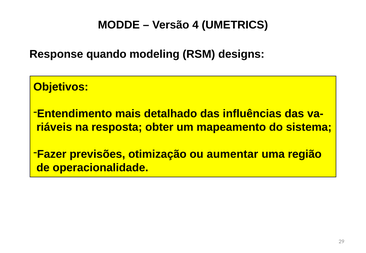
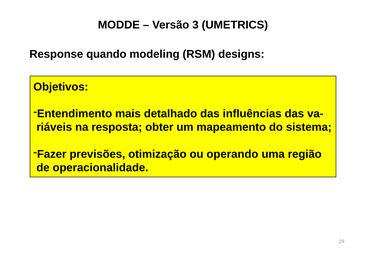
4: 4 -> 3 (195, 25)
aumentar: aumentar -> operando (232, 154)
